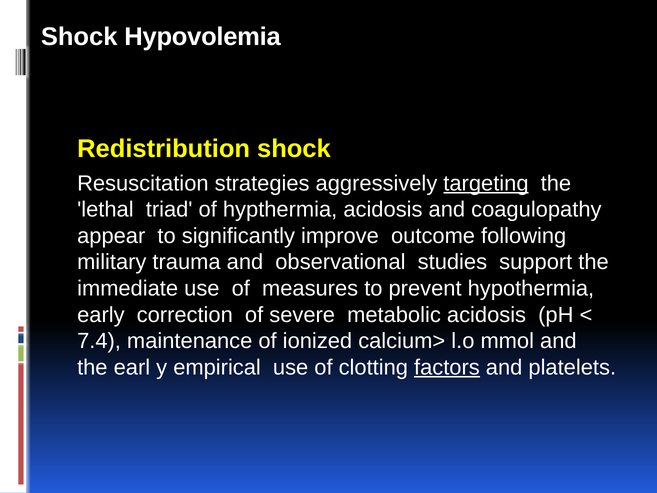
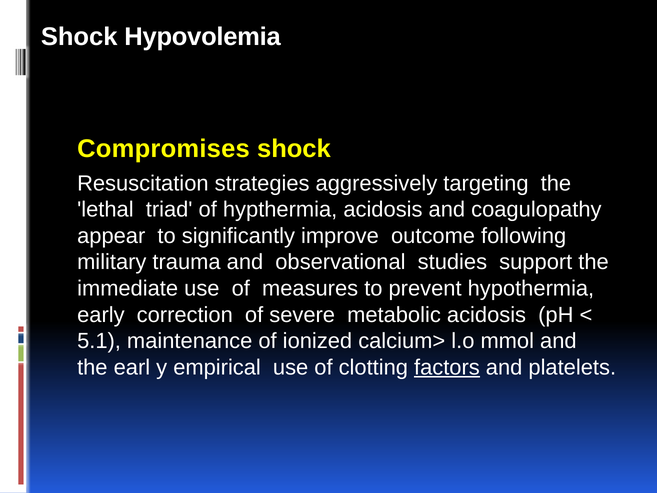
Redistribution: Redistribution -> Compromises (163, 149)
targeting underline: present -> none (486, 183)
7.4: 7.4 -> 5.1 (99, 341)
